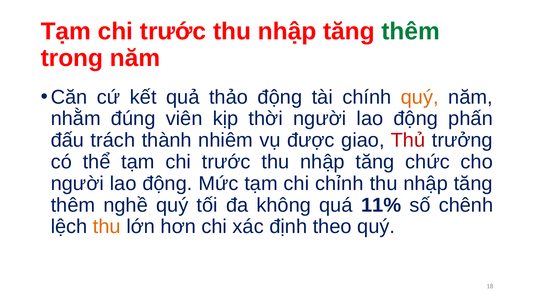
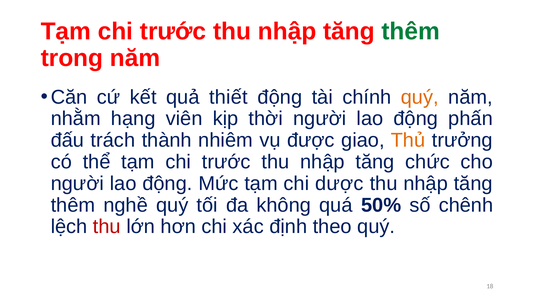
thảo: thảo -> thiết (228, 97)
đúng: đúng -> hạng (133, 119)
Thủ colour: red -> orange (408, 140)
chỉnh: chỉnh -> dược (339, 184)
11%: 11% -> 50% (381, 205)
thu colour: orange -> red (107, 227)
